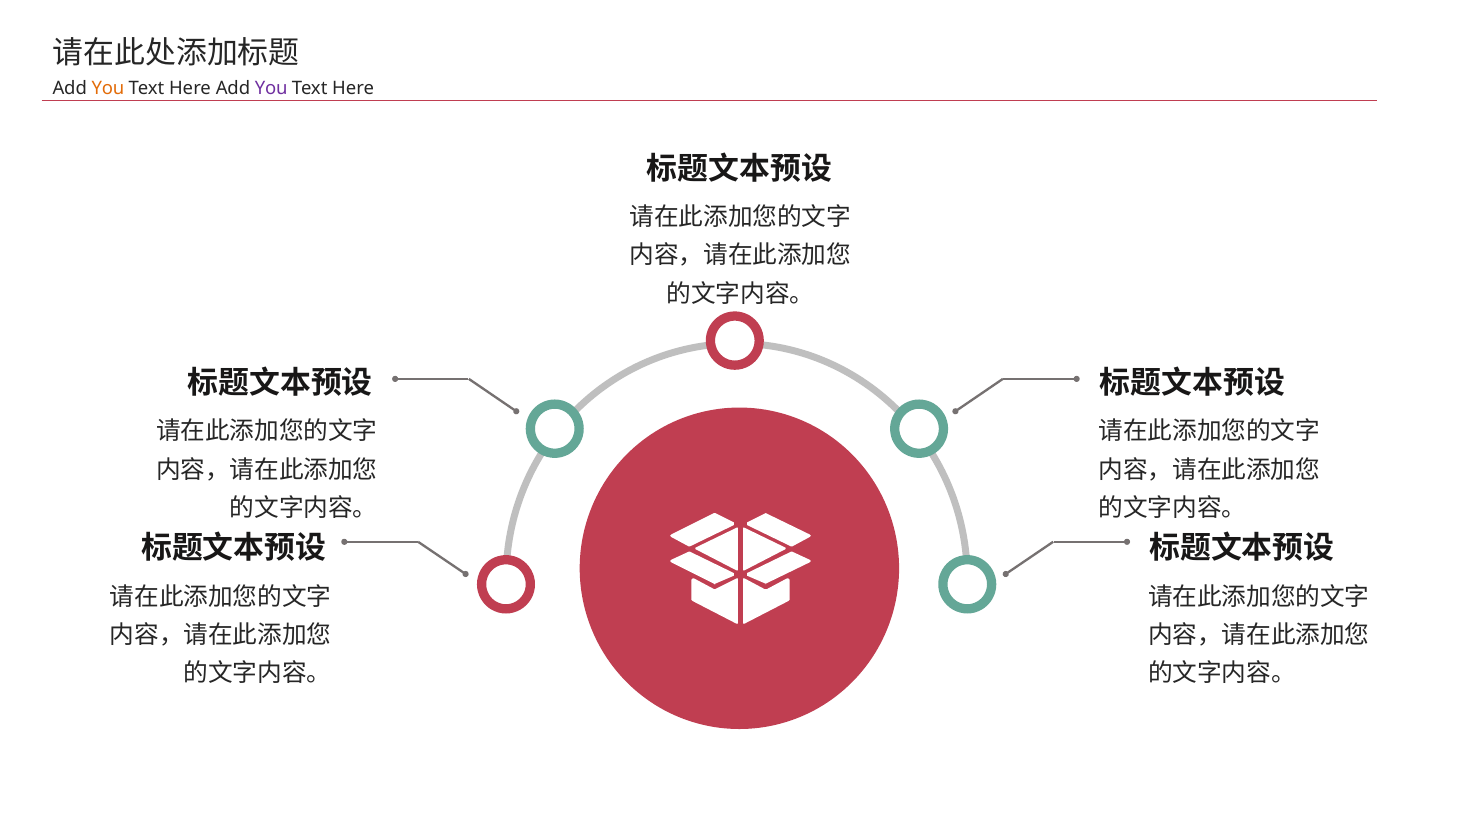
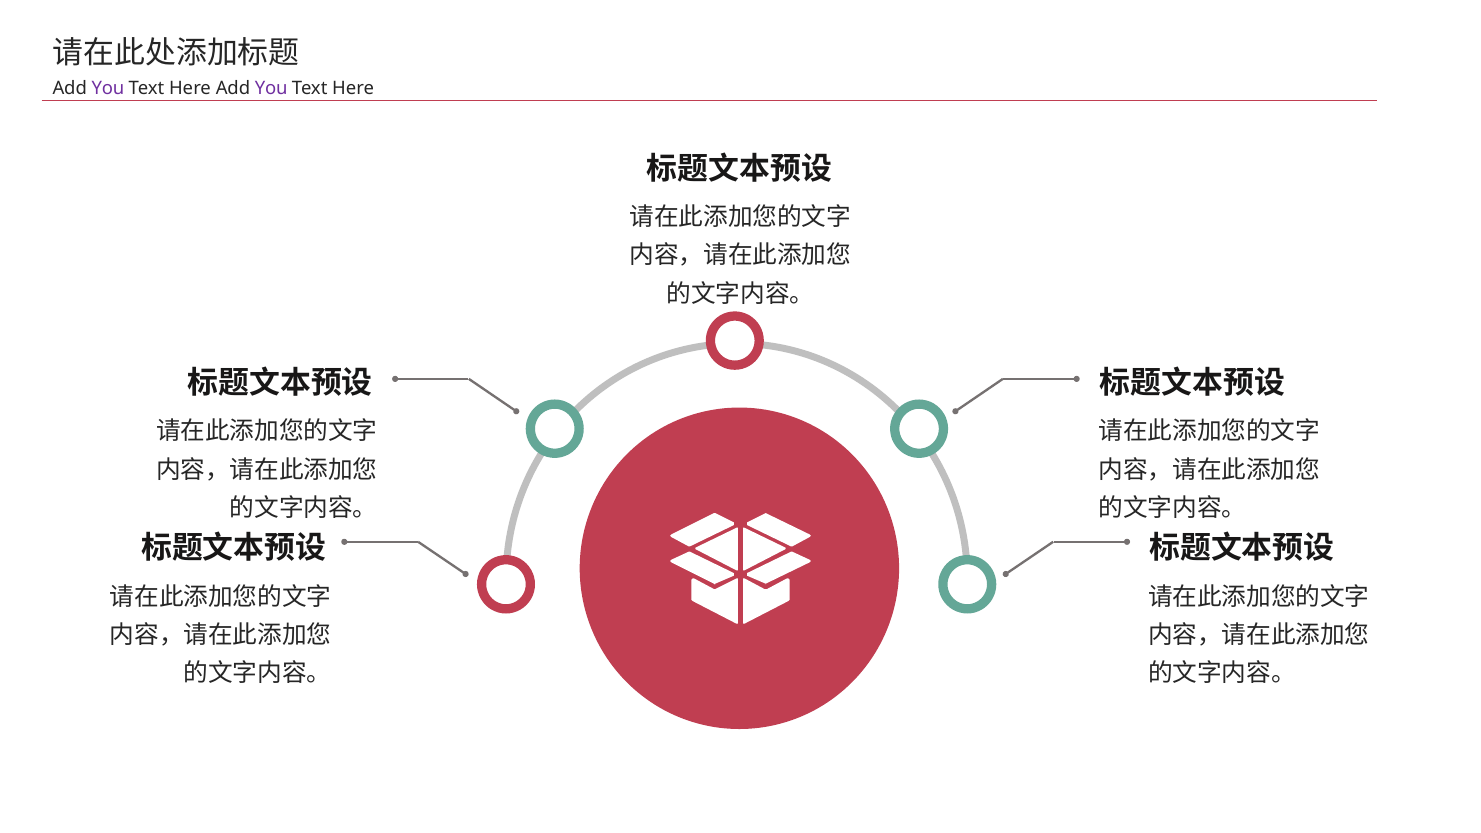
You colour: orange -> purple (108, 89)
